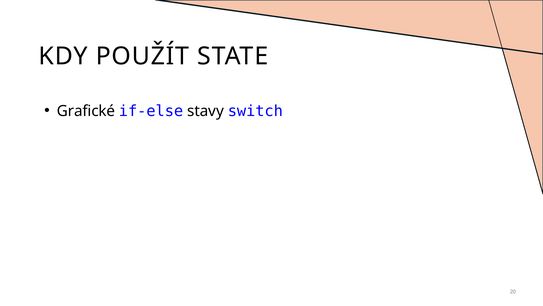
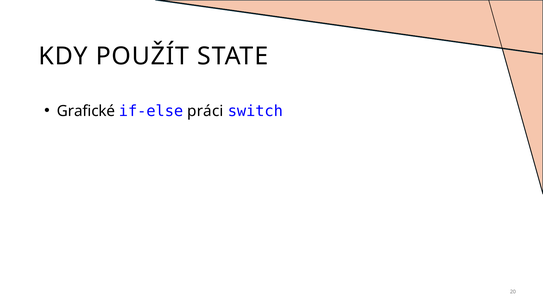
stavy: stavy -> práci (205, 111)
